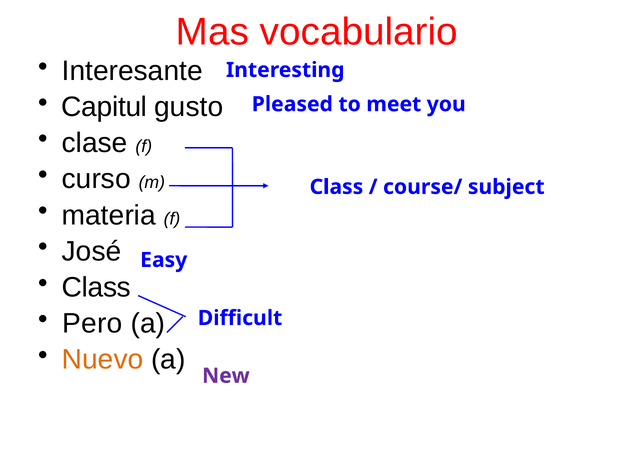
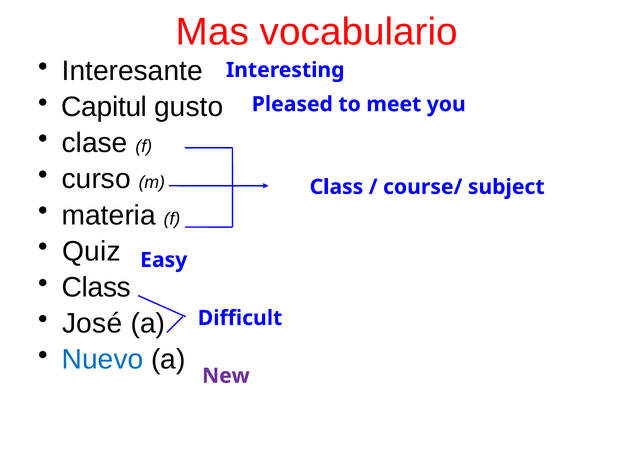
José: José -> Quiz (91, 252)
Pero: Pero -> José (92, 324)
Nuevo colour: orange -> blue (103, 360)
